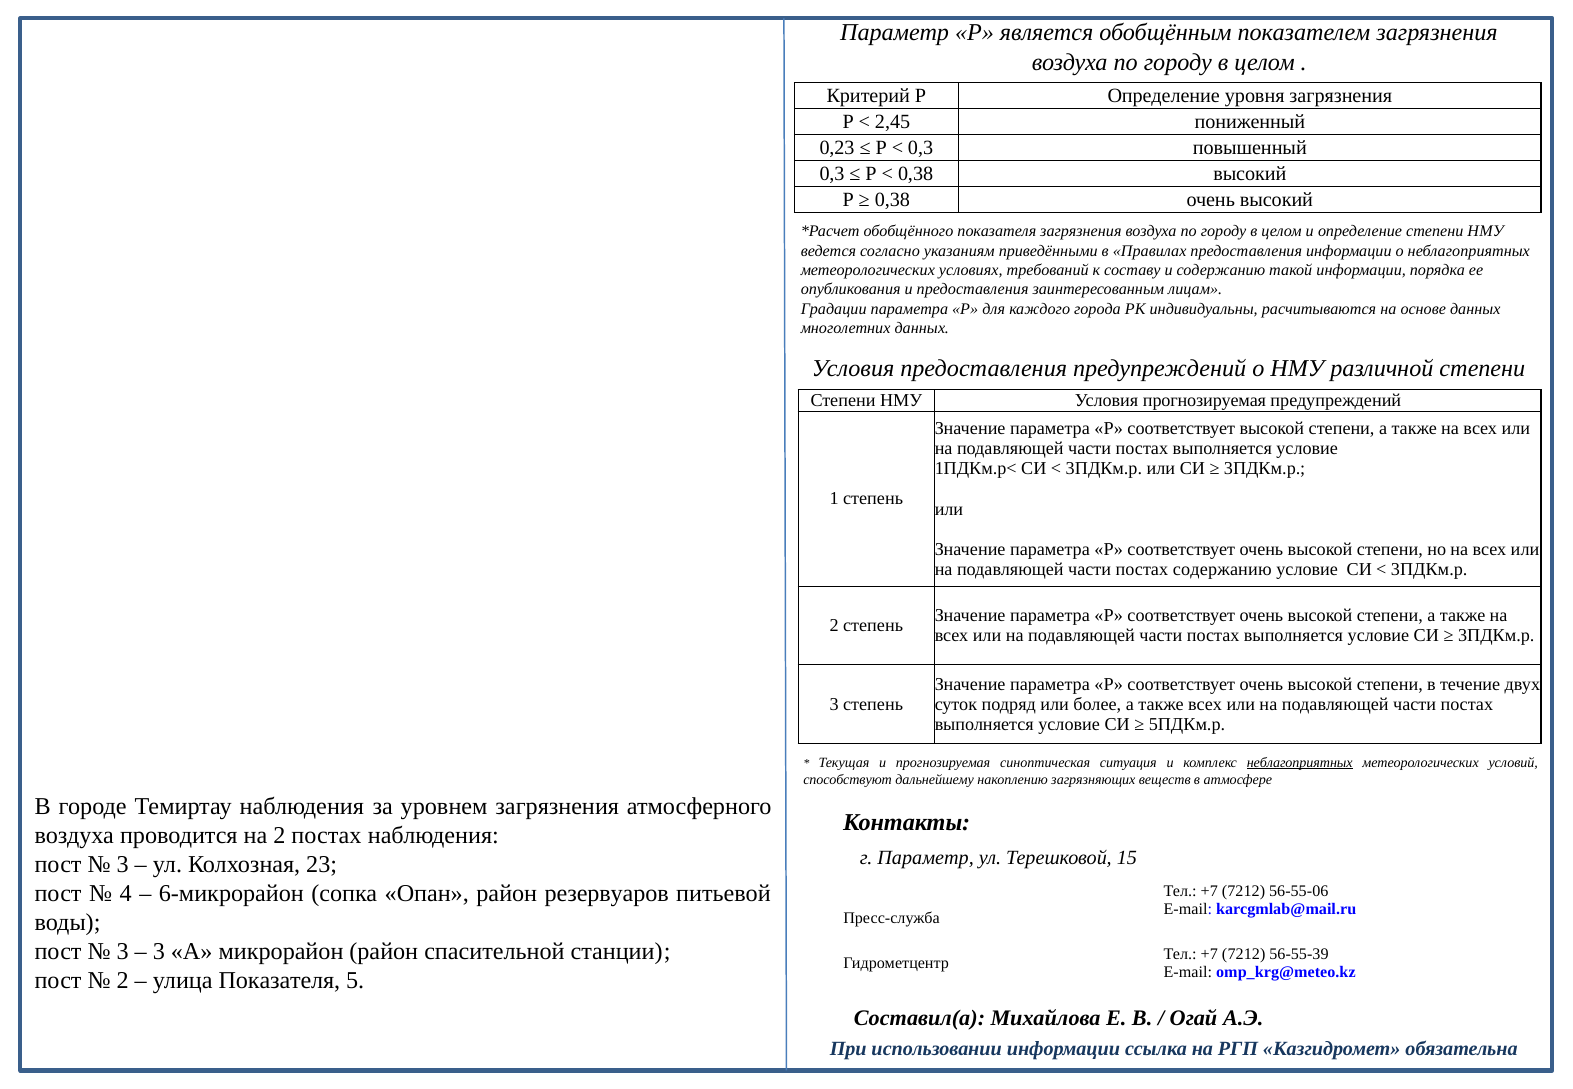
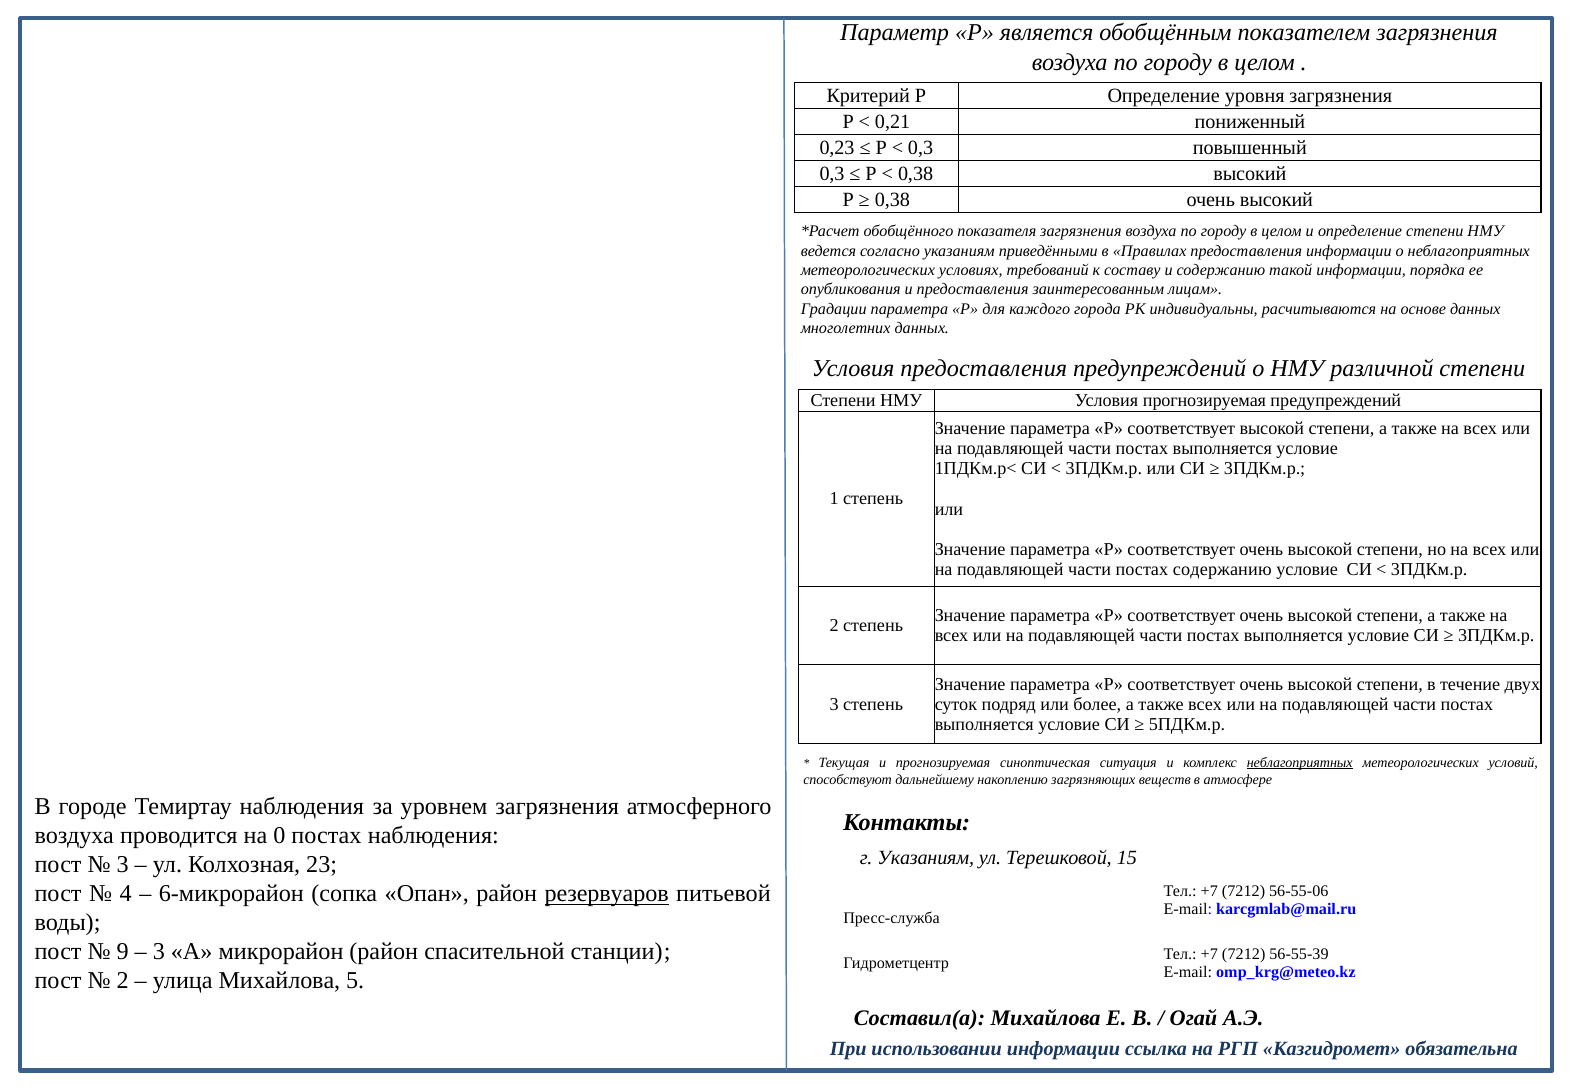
2,45: 2,45 -> 0,21 (893, 122)
на 2: 2 -> 0 (279, 836)
г Параметр: Параметр -> Указаниям (926, 858)
резервуаров underline: none -> present (607, 894)
3: 3 -> 9 (123, 952)
улица Показателя: Показателя -> Михайлова (279, 981)
